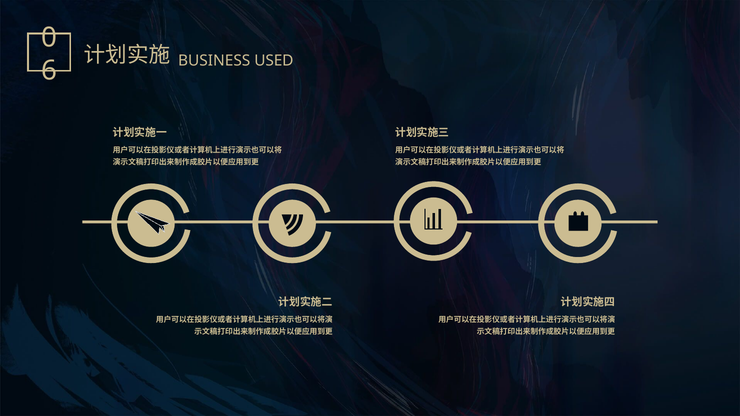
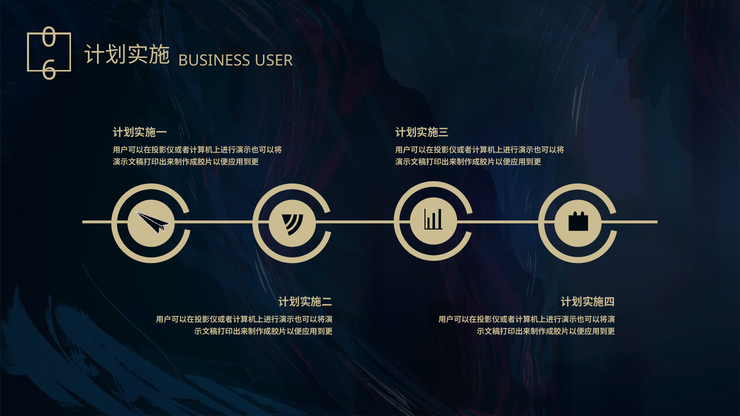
USED: USED -> USER (274, 61)
